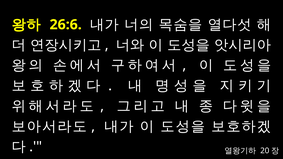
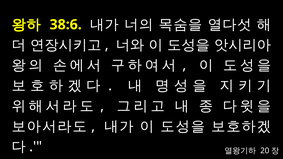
26:6: 26:6 -> 38:6 (66, 25)
